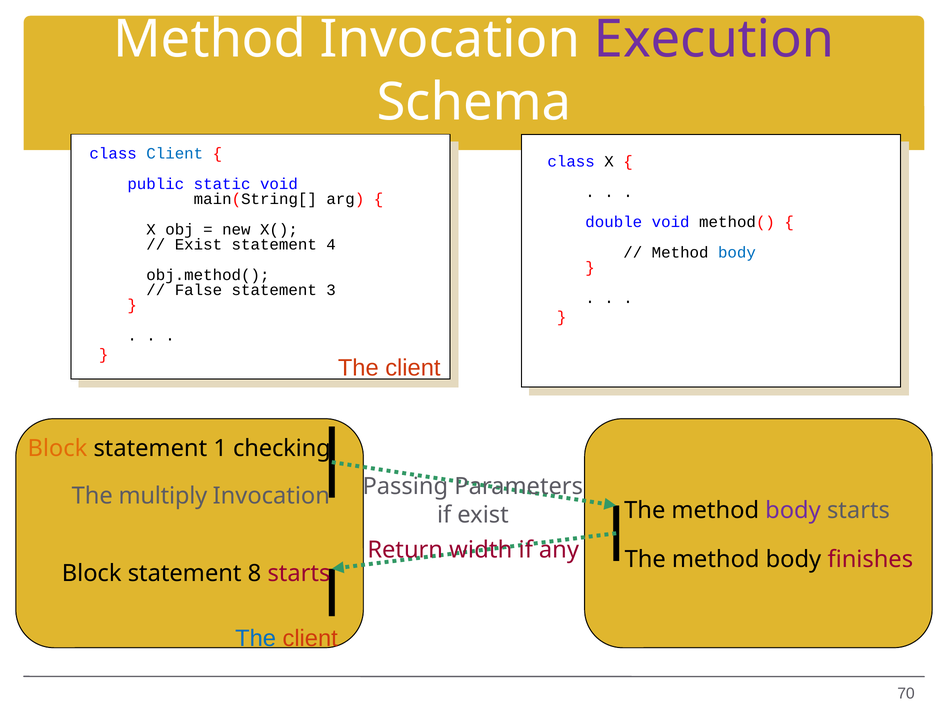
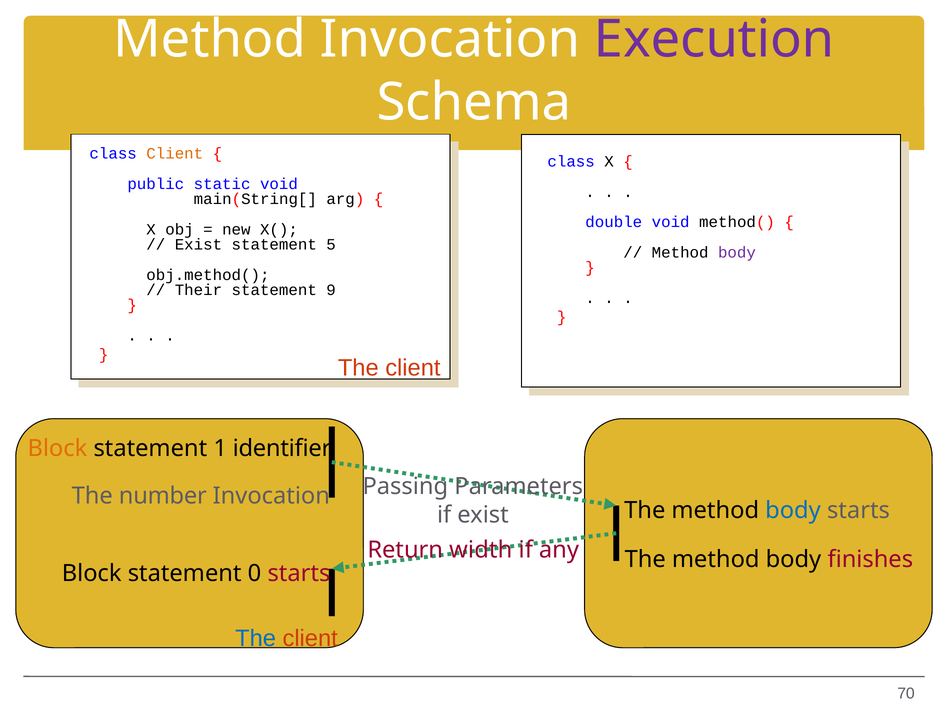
Client colour: blue -> orange (175, 154)
4: 4 -> 5 (331, 245)
body colour: blue -> purple (737, 253)
False: False -> Their (198, 290)
3: 3 -> 9 (331, 290)
checking: checking -> identifier (282, 449)
multiply: multiply -> number (163, 496)
body colour: purple -> blue (793, 510)
8: 8 -> 0 (254, 574)
